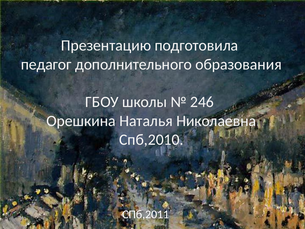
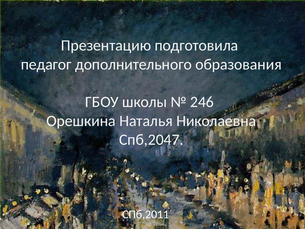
Спб,2010: Спб,2010 -> Спб,2047 (151, 140)
